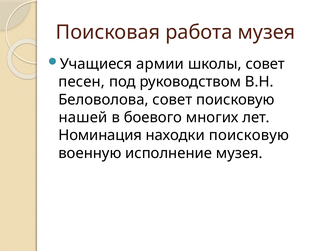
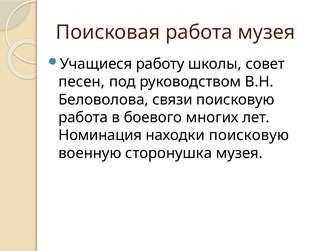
армии: армии -> работу (160, 64)
Беловолова совет: совет -> связи (172, 99)
нашей: нашей -> работа (83, 117)
исполнение: исполнение -> сторонушка (169, 153)
